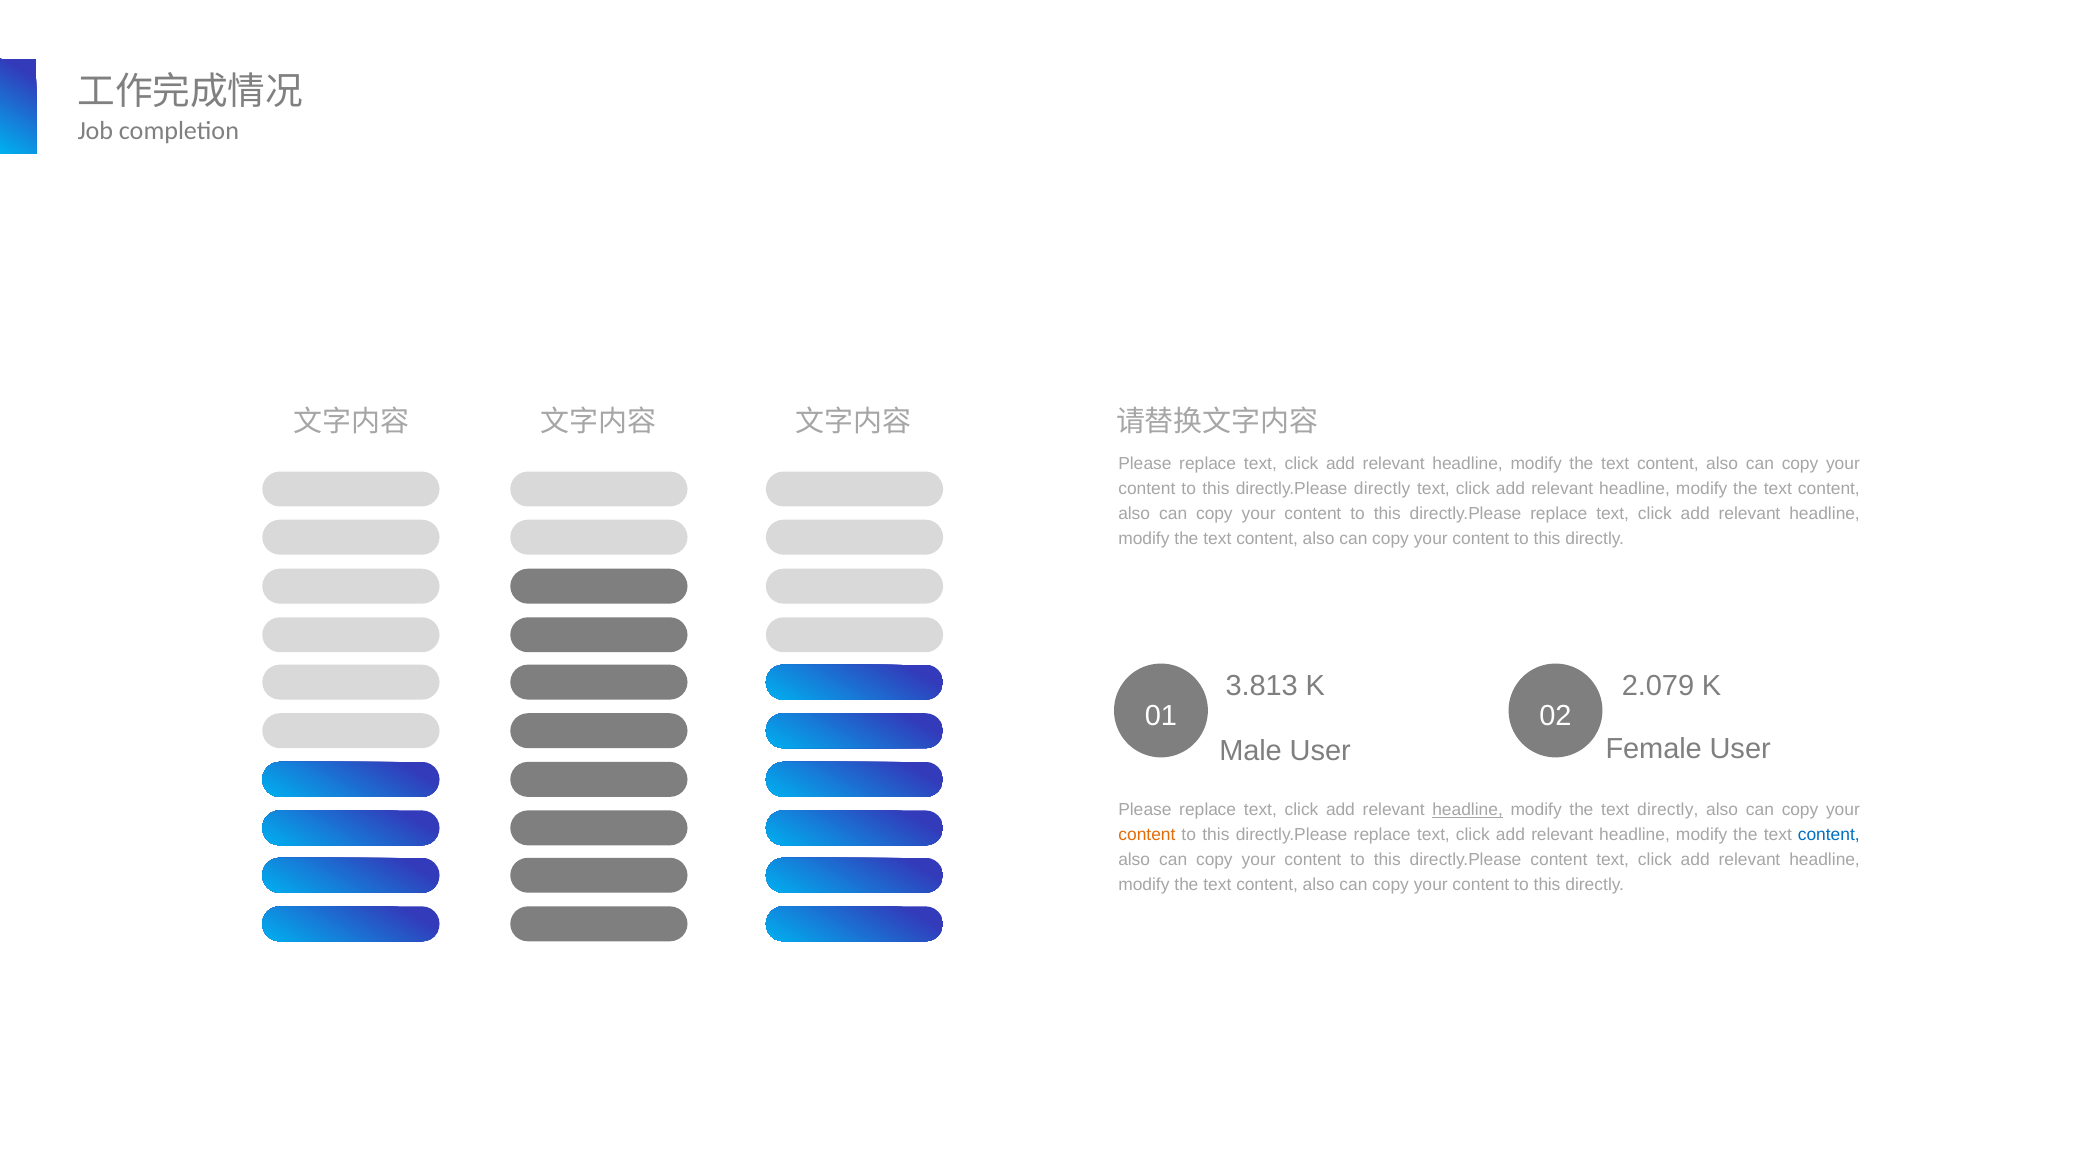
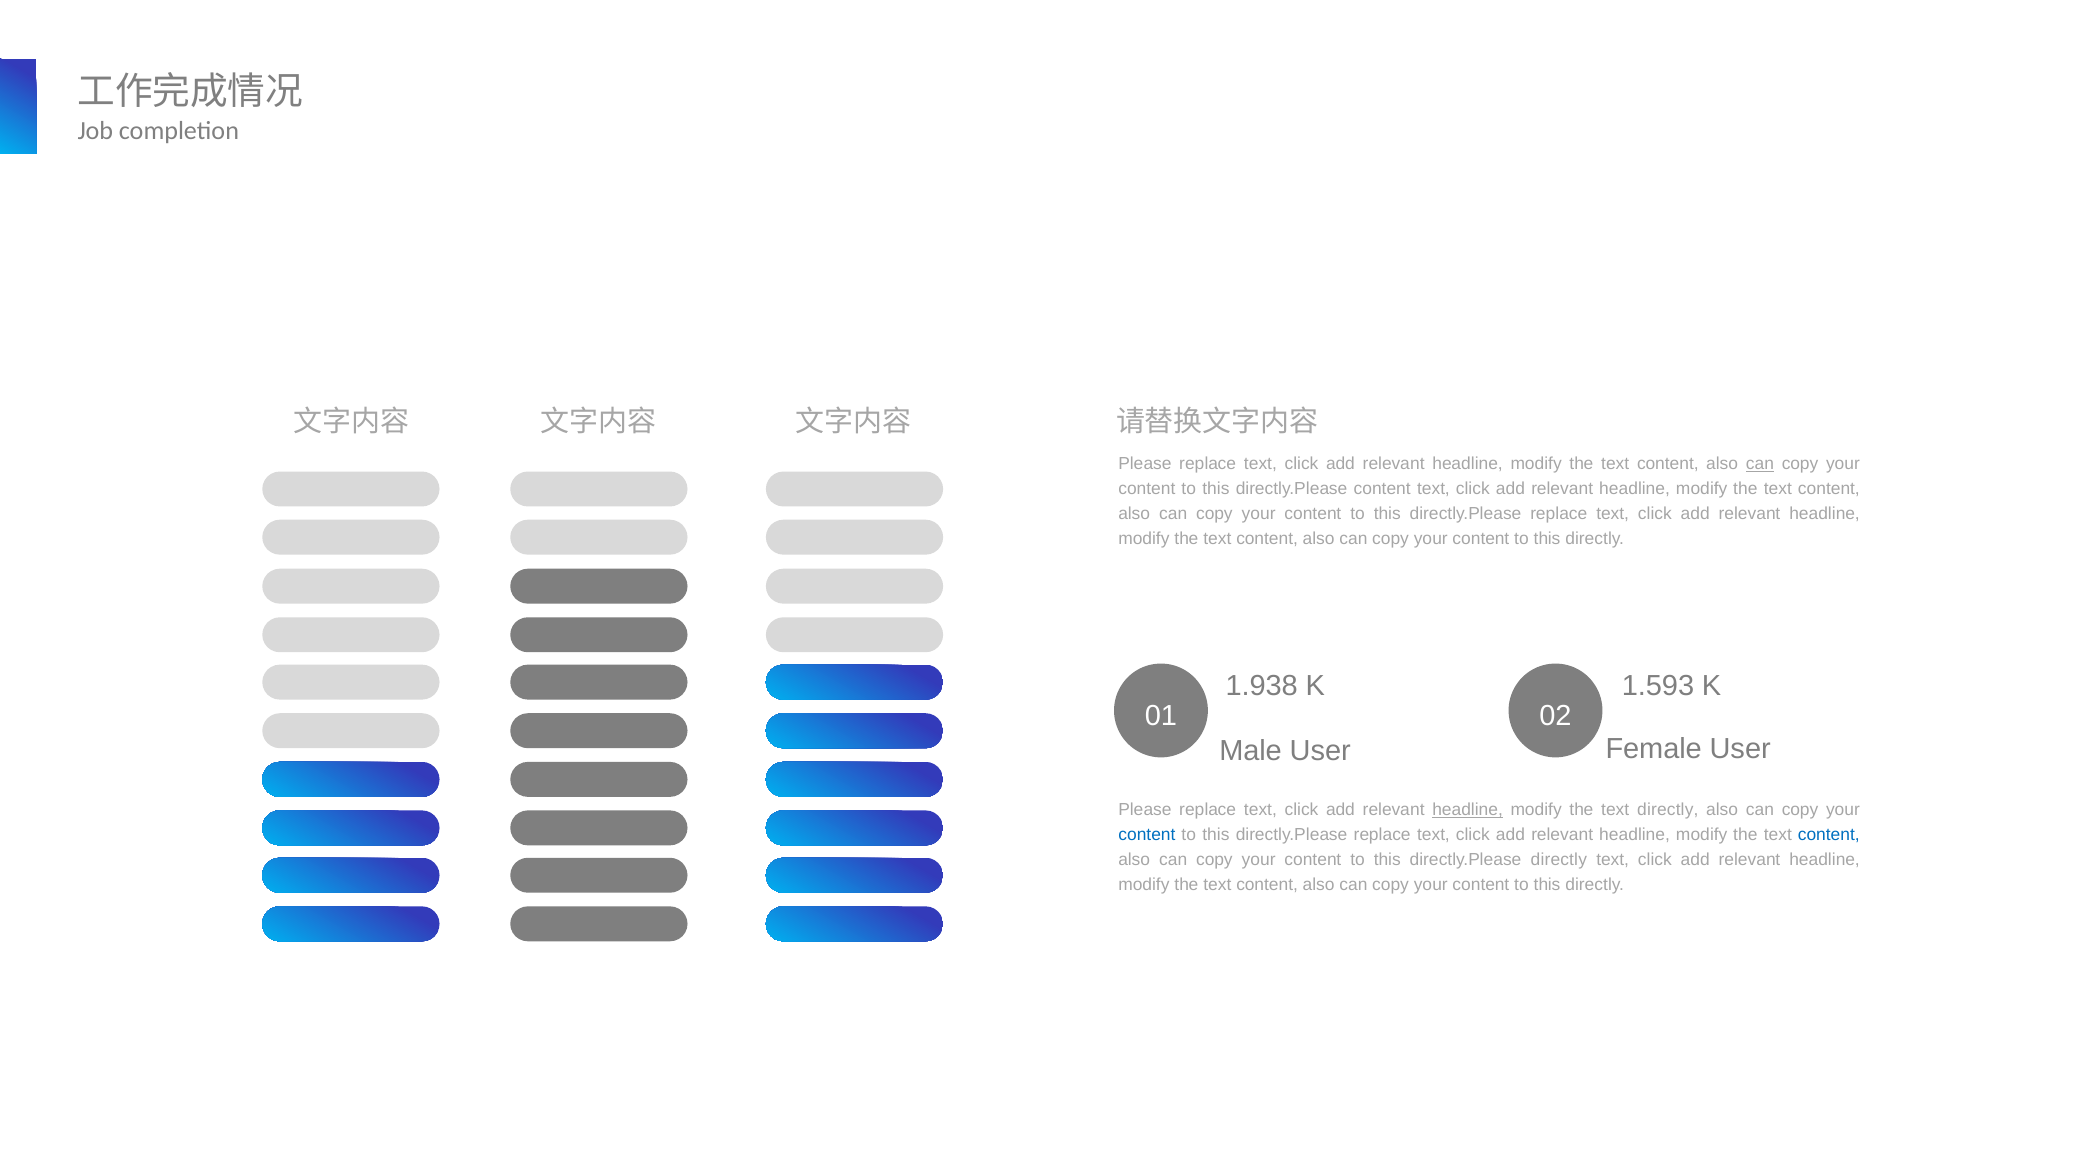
can underline: none -> present (1760, 464)
directly.Please directly: directly -> content (1382, 489)
3.813: 3.813 -> 1.938 (1262, 686)
2.079: 2.079 -> 1.593 (1658, 686)
content colour: orange -> blue (1147, 835)
directly.Please content: content -> directly (1559, 860)
